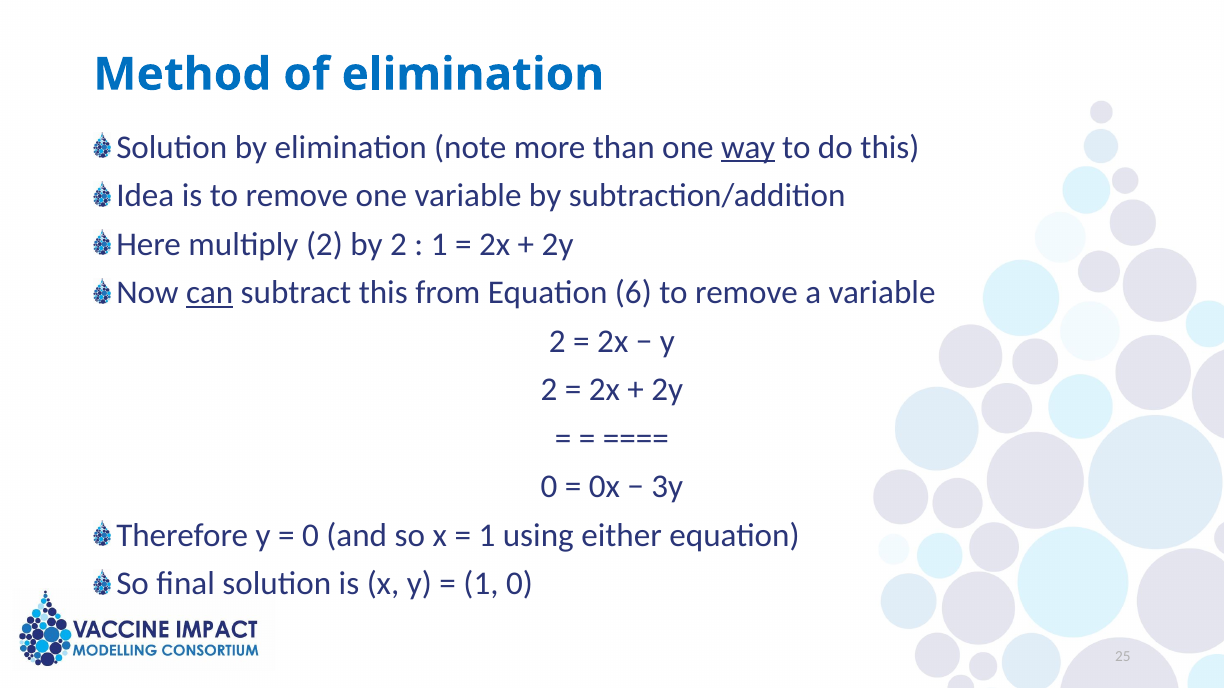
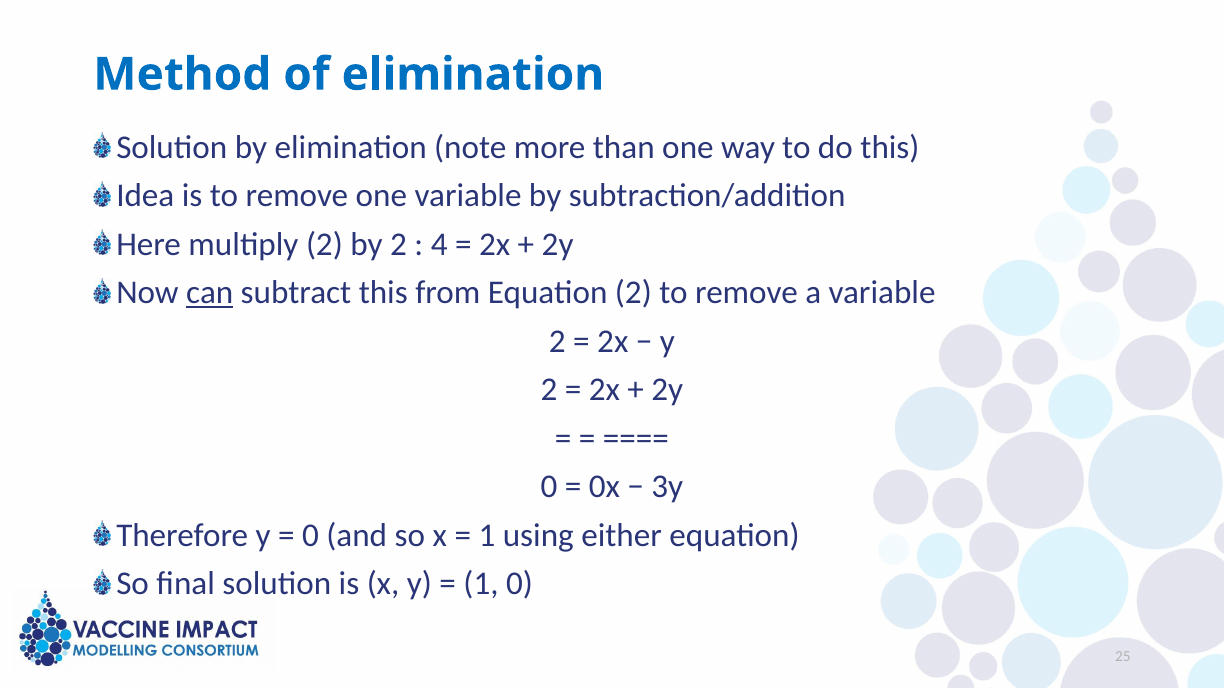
way underline: present -> none (748, 147)
1: 1 -> 4 (439, 244)
Equation 6: 6 -> 2 (633, 293)
